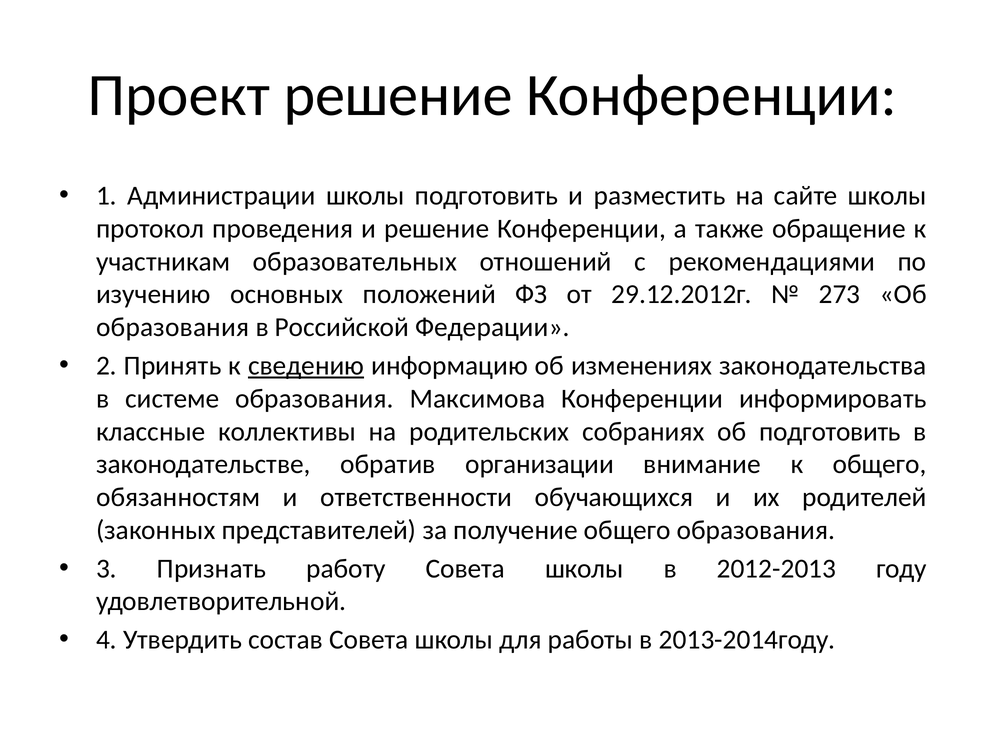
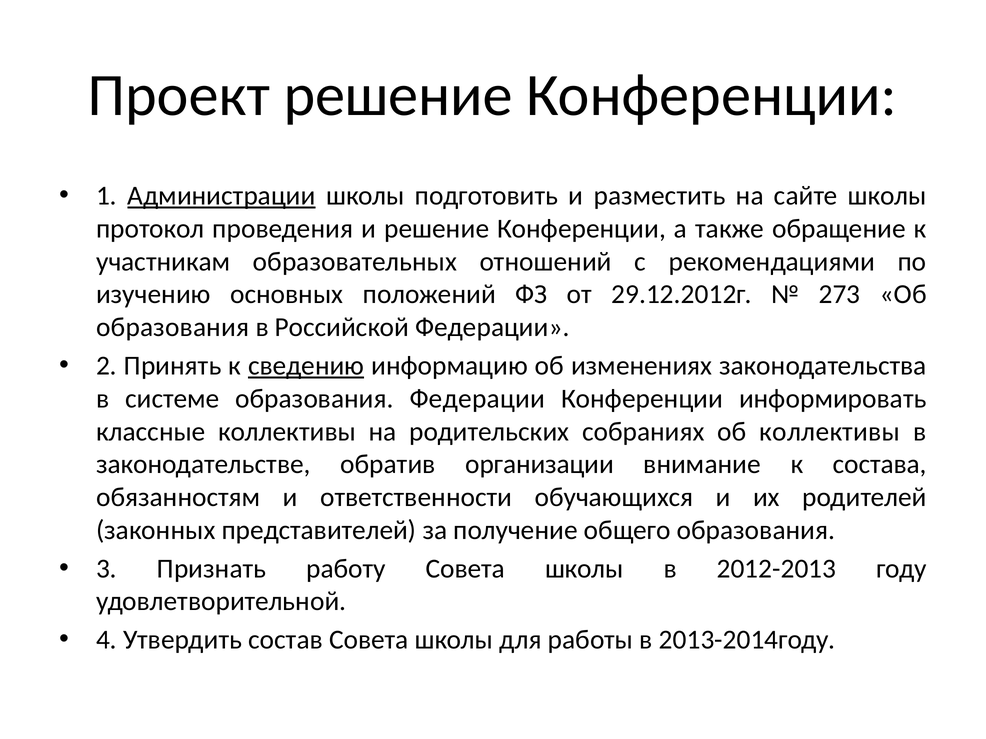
Администрации underline: none -> present (221, 196)
образования Максимова: Максимова -> Федерации (477, 399)
об подготовить: подготовить -> коллективы (830, 432)
к общего: общего -> состава (880, 465)
